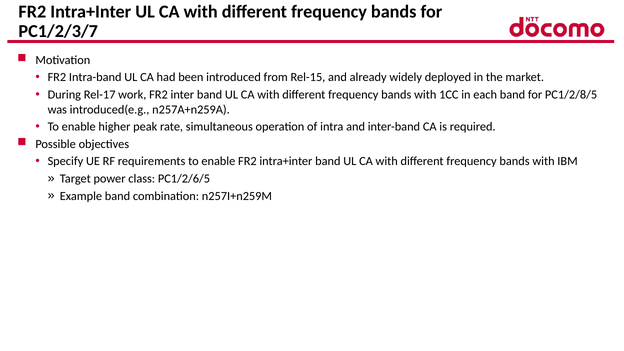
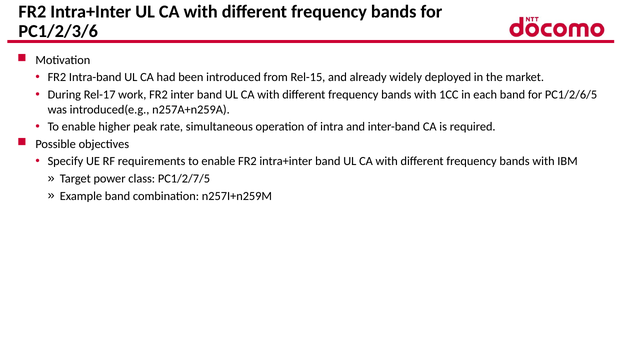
PC1/2/3/7: PC1/2/3/7 -> PC1/2/3/6 (58, 31)
PC1/2/8/5: PC1/2/8/5 -> PC1/2/6/5 (571, 95)
PC1/2/6/5: PC1/2/6/5 -> PC1/2/7/5 (184, 179)
